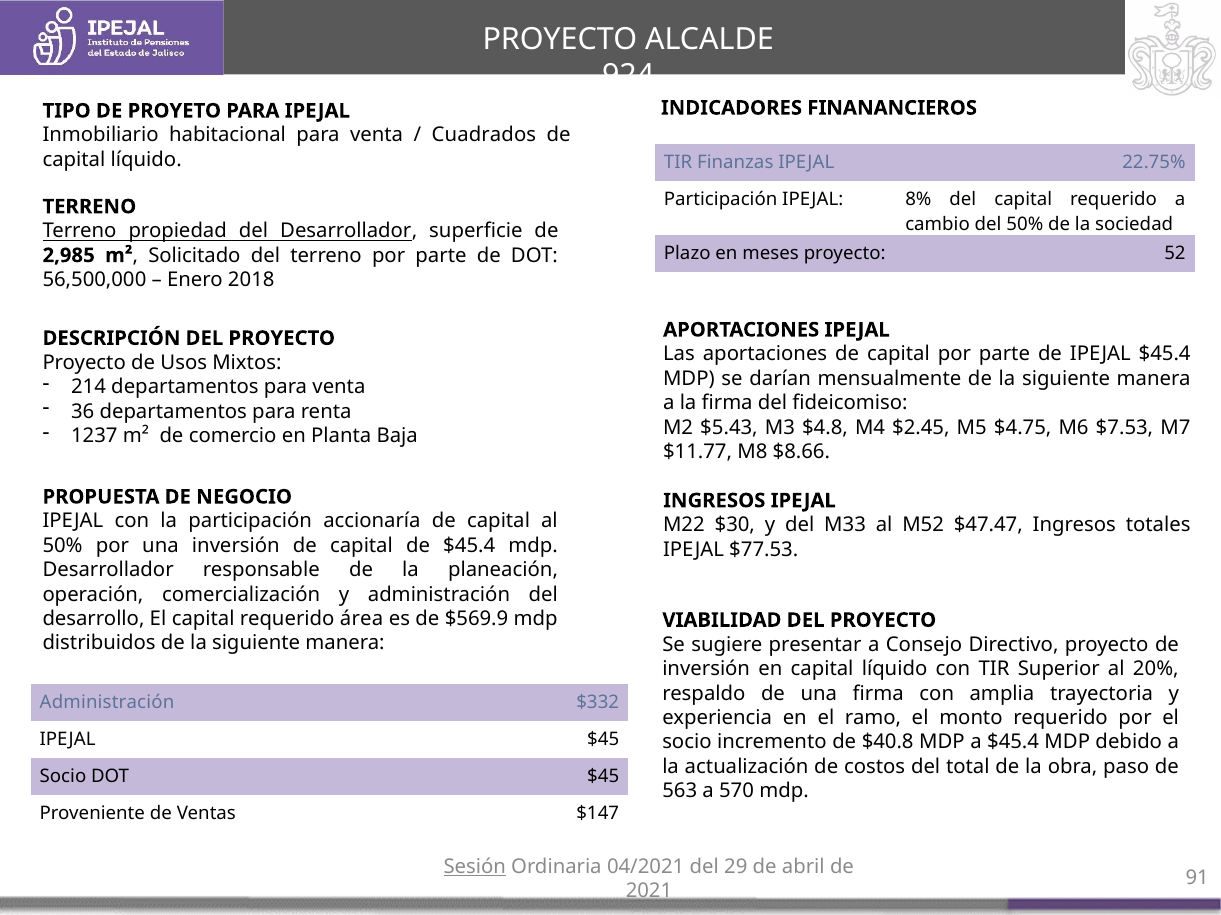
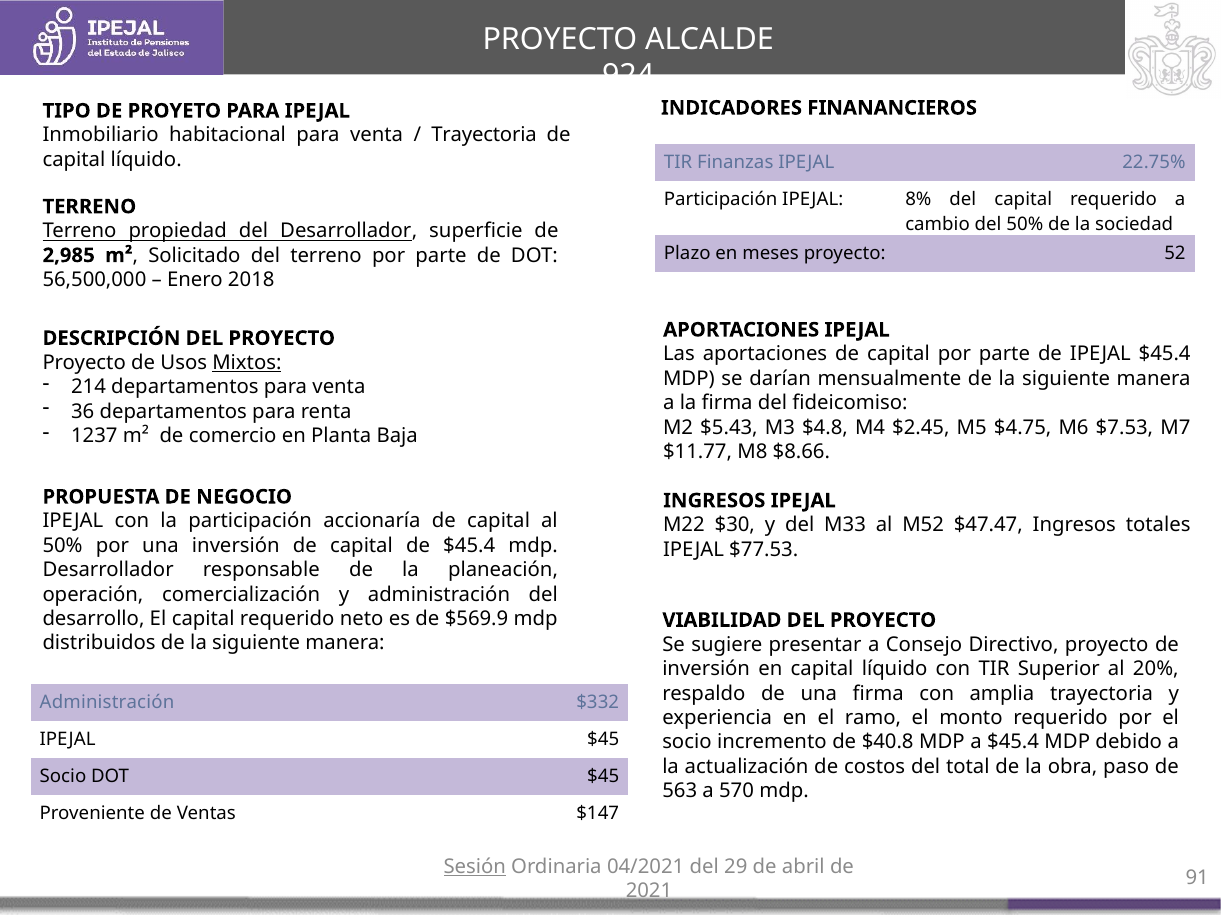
Cuadrados: Cuadrados -> Trayectoria (484, 135)
Mixtos underline: none -> present (247, 363)
área: área -> neto (362, 619)
